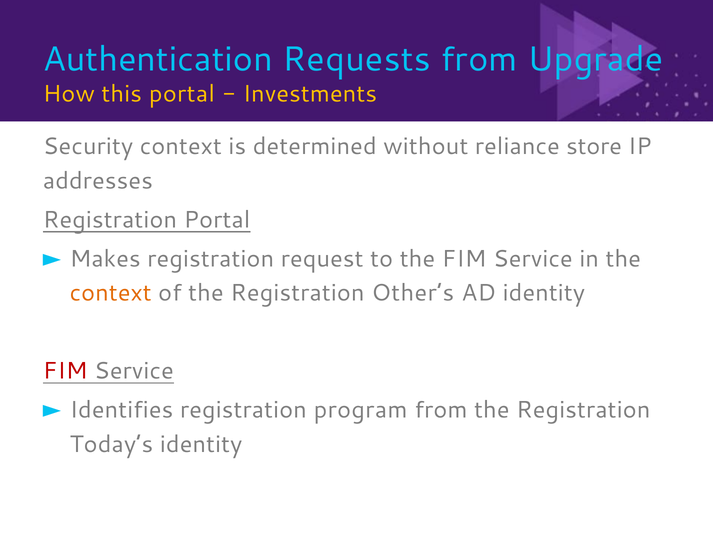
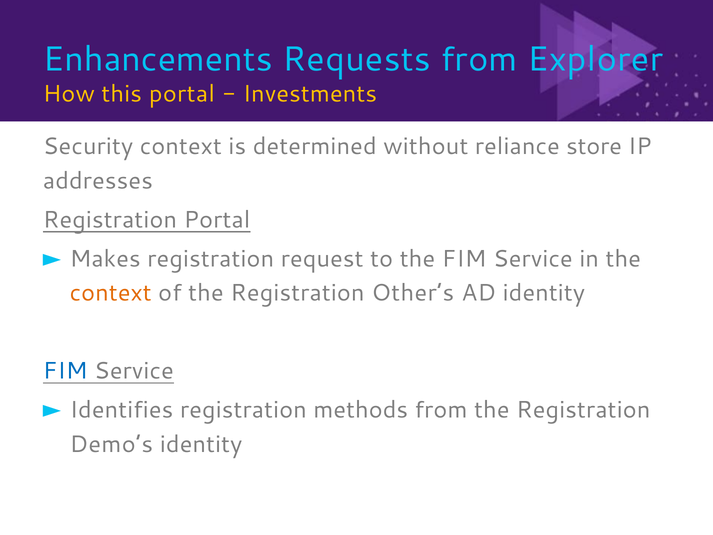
Authentication: Authentication -> Enhancements (158, 59)
Upgrade: Upgrade -> Explorer (595, 59)
FIM colour: red -> blue (65, 371)
program: program -> methods (361, 410)
Today’s: Today’s -> Demo’s (111, 444)
